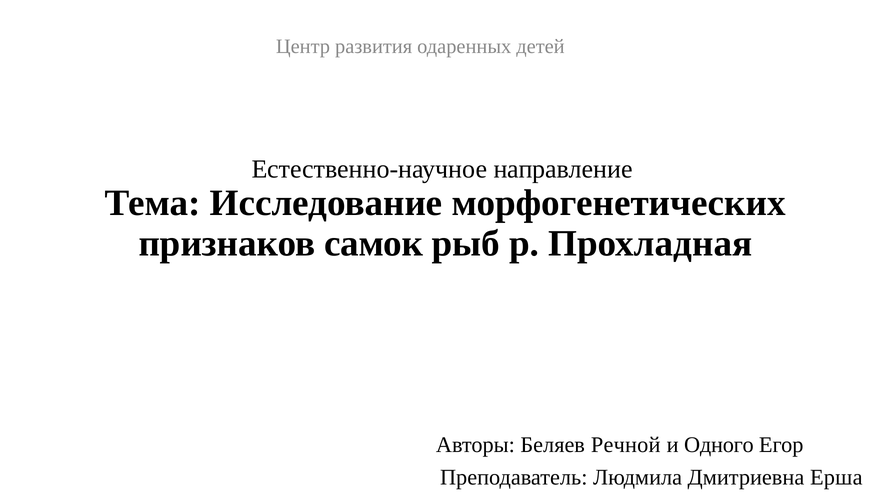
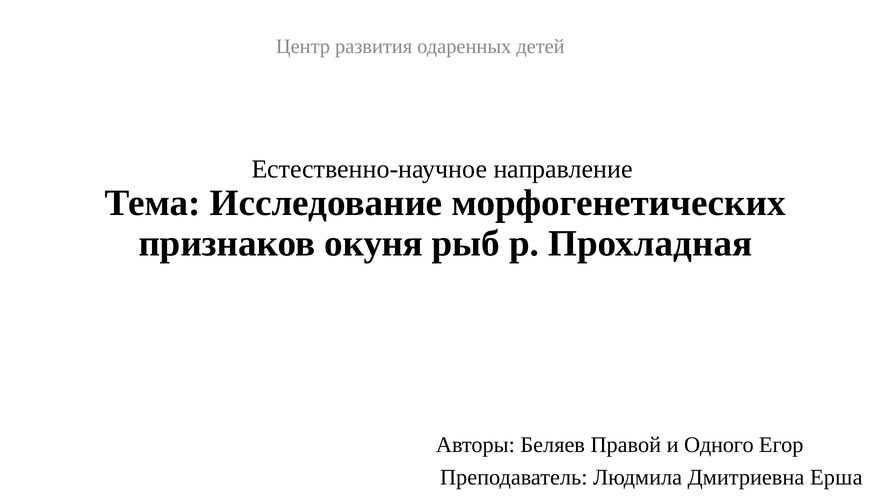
самок: самок -> окуня (374, 243)
Речной: Речной -> Правой (626, 445)
